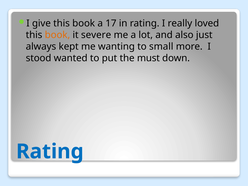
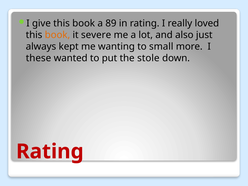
17: 17 -> 89 (111, 23)
stood: stood -> these (38, 58)
must: must -> stole (148, 58)
Rating colour: blue -> red (50, 151)
